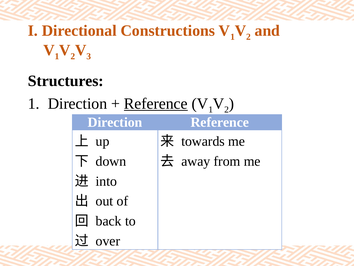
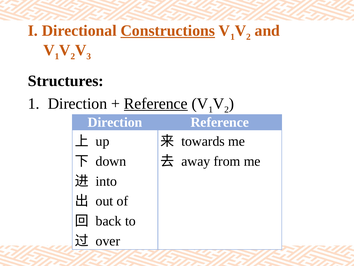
Constructions underline: none -> present (168, 31)
